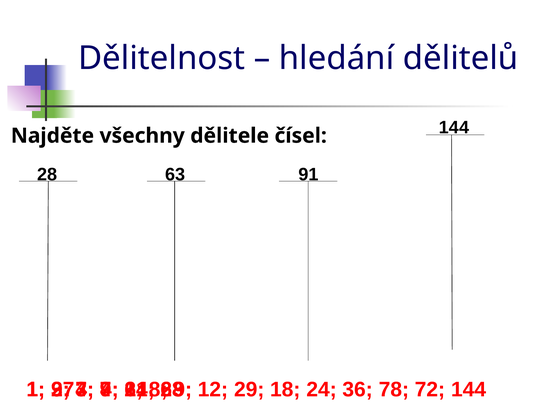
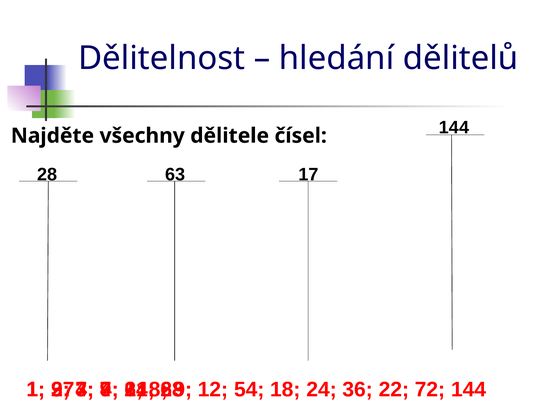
91: 91 -> 17 (308, 174)
29: 29 -> 54 (249, 389)
78: 78 -> 22 (394, 389)
